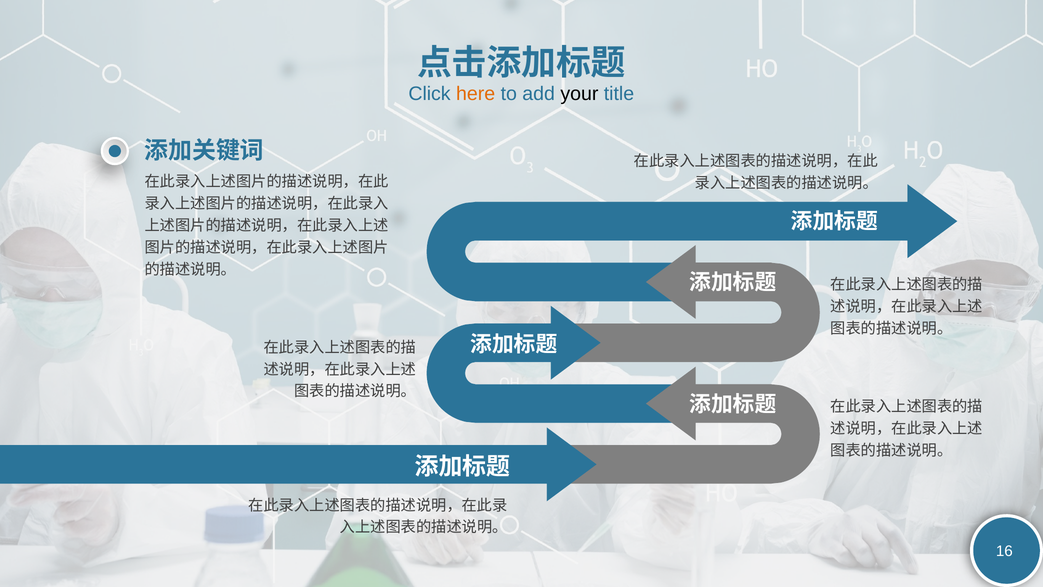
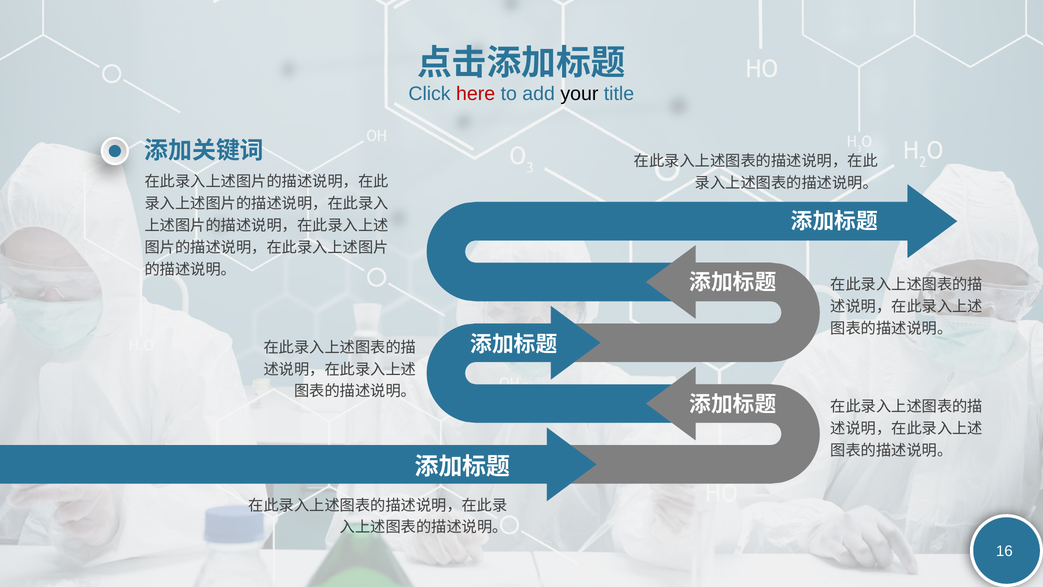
here colour: orange -> red (476, 94)
